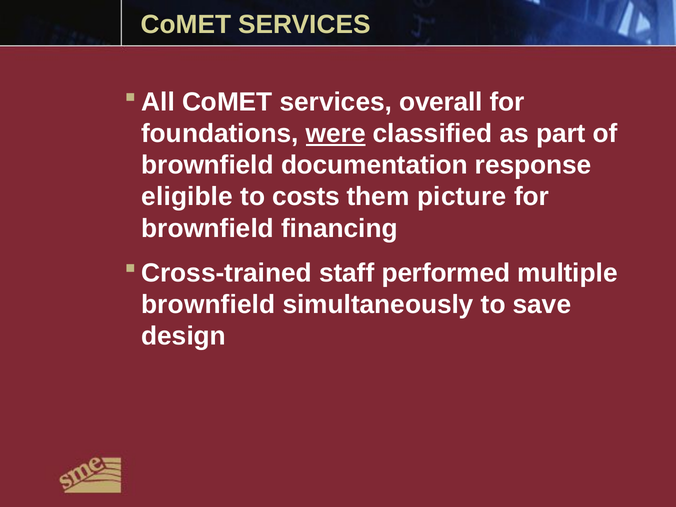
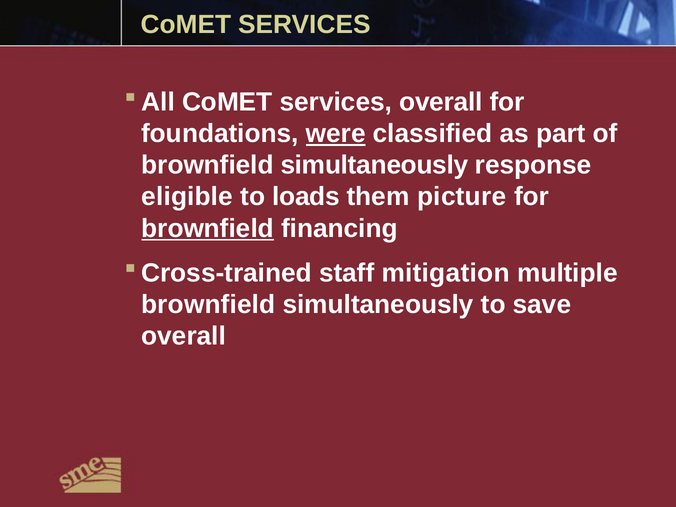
documentation: documentation -> simultaneously (375, 165)
costs: costs -> loads (306, 197)
brownfield underline: none -> present (208, 228)
performed: performed -> mitigation (446, 273)
design: design -> overall (184, 336)
